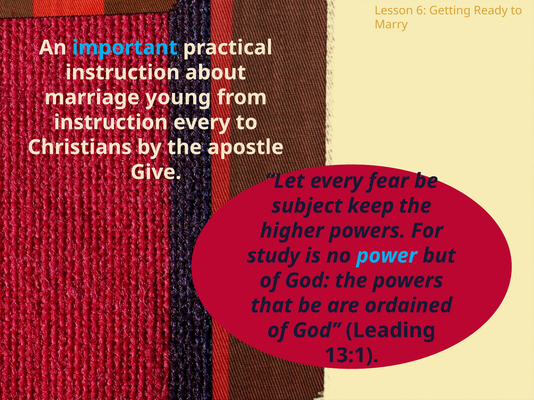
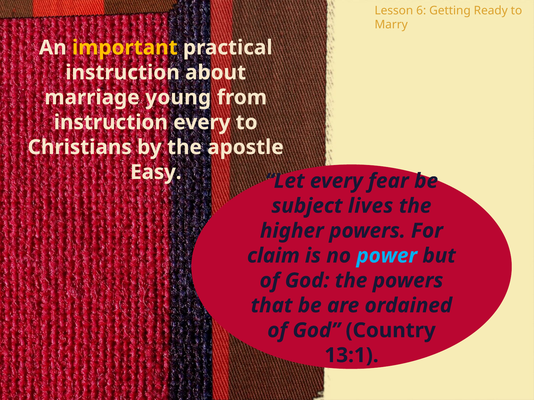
important colour: light blue -> yellow (125, 48)
Give: Give -> Easy (156, 172)
keep: keep -> lives (371, 206)
study: study -> claim (273, 256)
Leading: Leading -> Country (391, 331)
